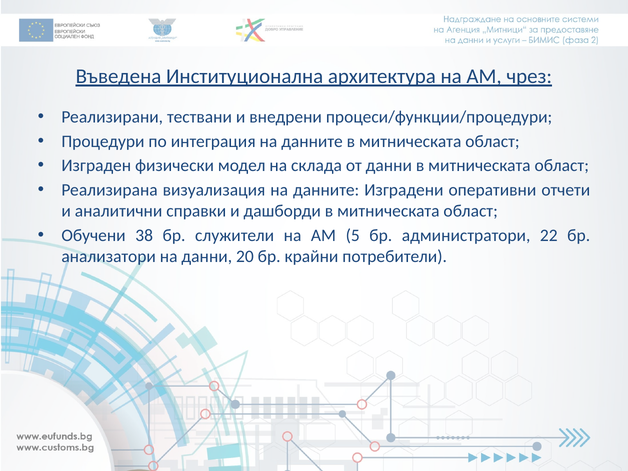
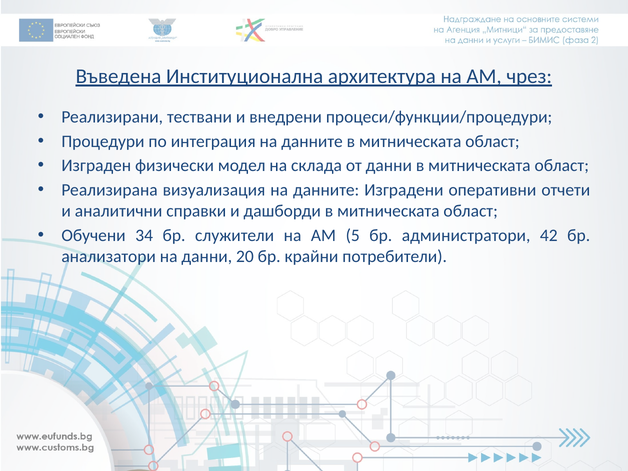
38: 38 -> 34 (144, 236)
22: 22 -> 42 (549, 236)
